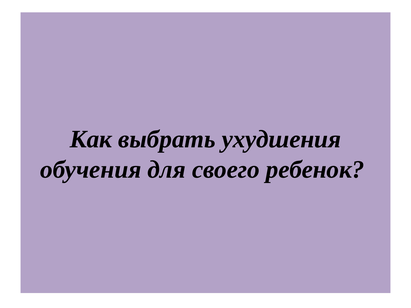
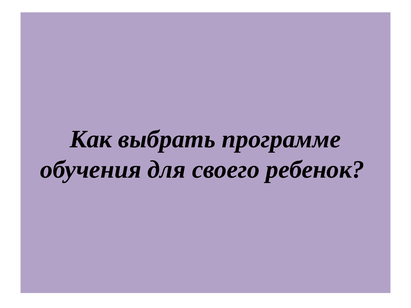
ухудшения: ухудшения -> программе (281, 139)
